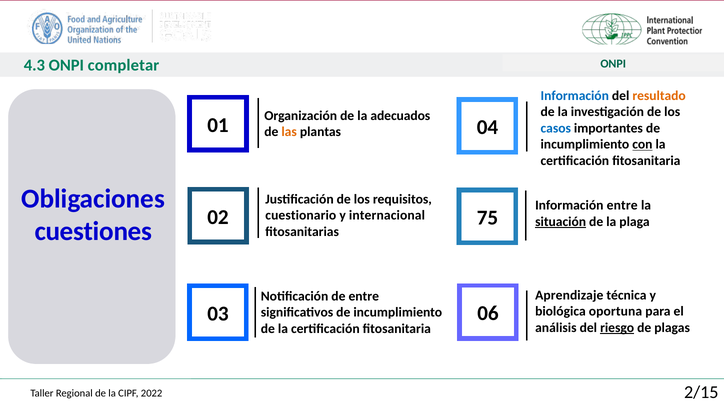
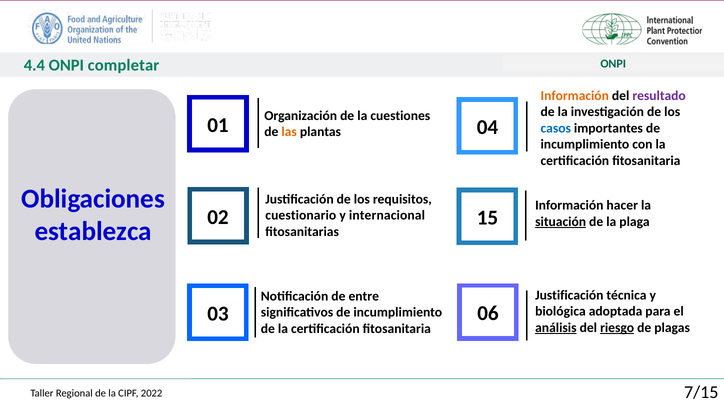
4.3: 4.3 -> 4.4 (34, 65)
Información colour: blue -> orange (575, 96)
resultado colour: orange -> purple (659, 96)
adecuados: adecuados -> cuestiones (400, 116)
con underline: present -> none (642, 145)
Información entre: entre -> hacer (622, 206)
75: 75 -> 15 (487, 218)
cuestiones: cuestiones -> establezca (93, 232)
Aprendizaje: Aprendizaje -> Justificación (569, 295)
oportuna: oportuna -> adoptada (616, 312)
análisis underline: none -> present (556, 328)
2/15: 2/15 -> 7/15 (701, 393)
